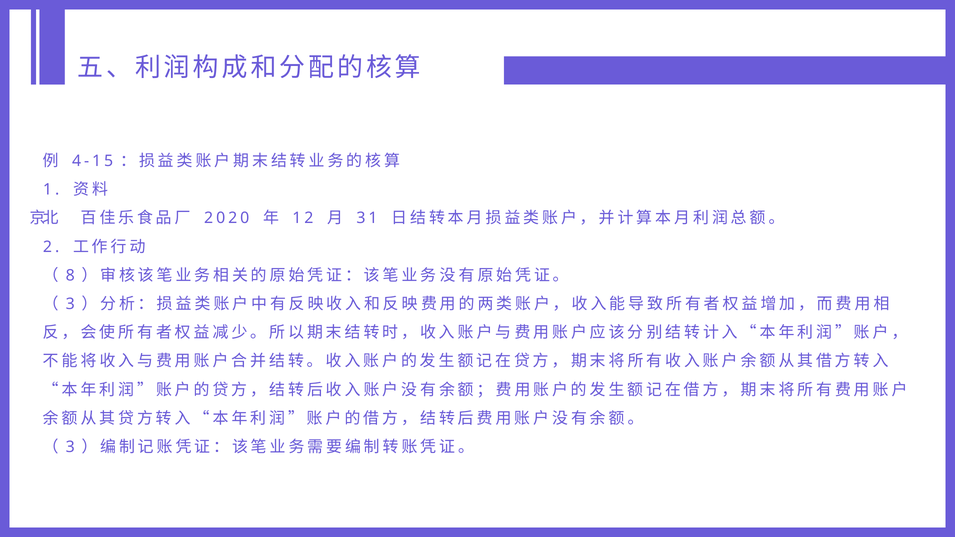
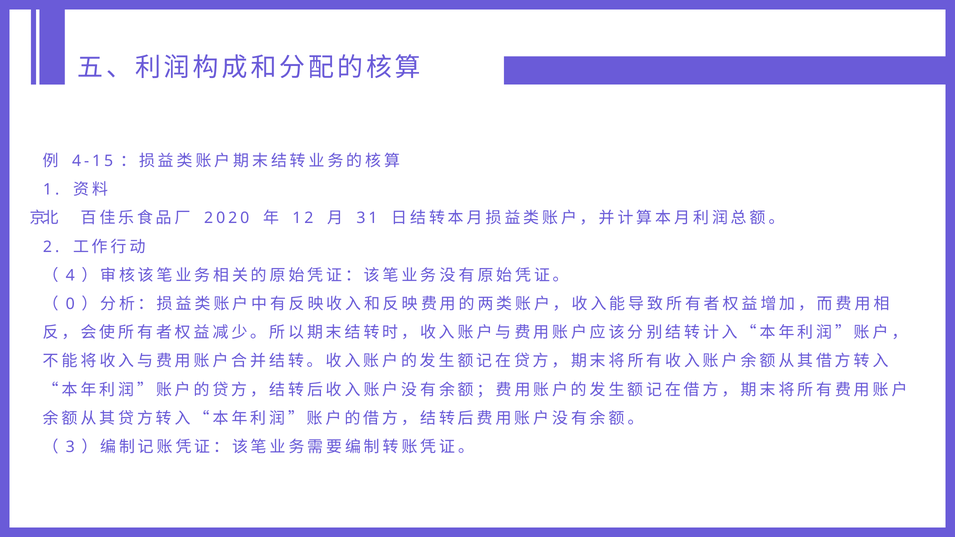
8: 8 -> 4 (70, 275)
3: 3 -> 0 (70, 304)
